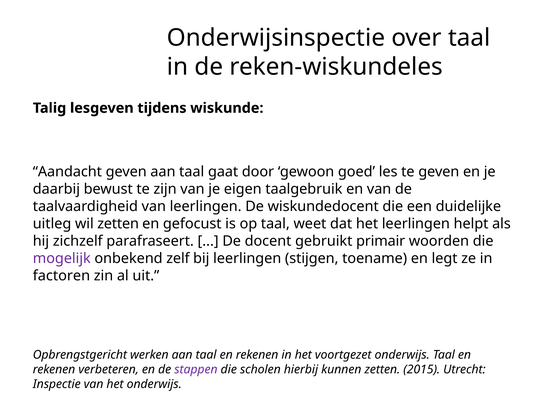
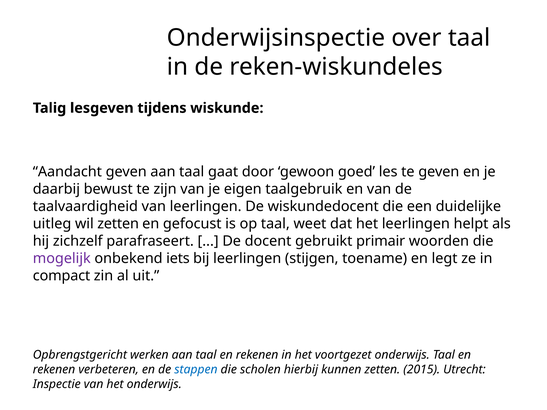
zelf: zelf -> iets (178, 258)
factoren: factoren -> compact (62, 276)
stappen colour: purple -> blue (196, 370)
